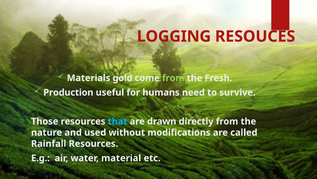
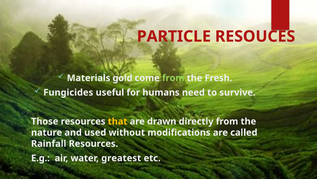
LOGGING: LOGGING -> PARTICLE (174, 36)
Production: Production -> Fungicides (68, 92)
that colour: light blue -> yellow (118, 121)
material: material -> greatest (121, 158)
